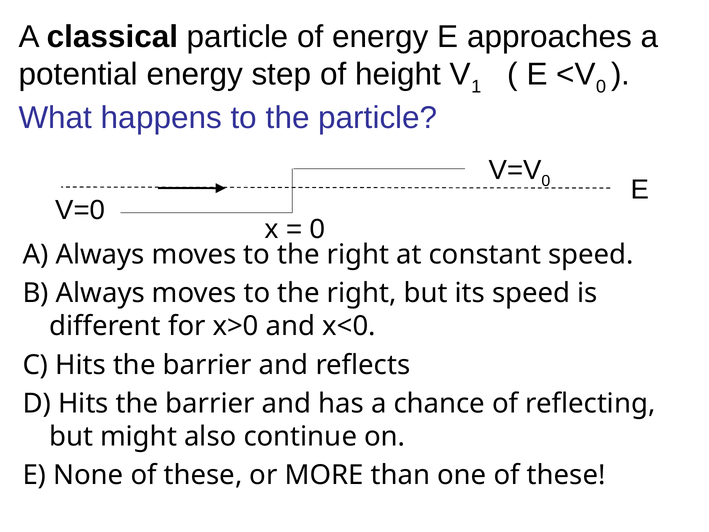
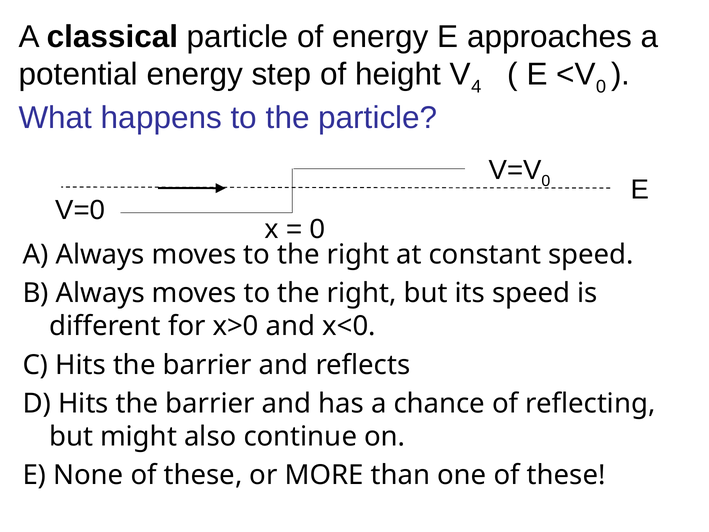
1: 1 -> 4 (476, 87)
